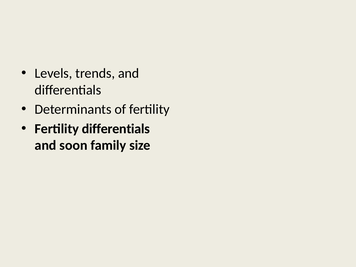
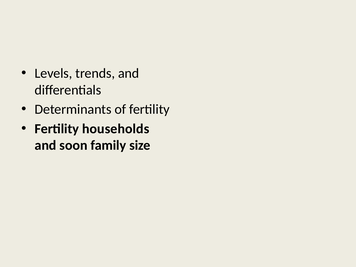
Fertility differentials: differentials -> households (116, 129)
